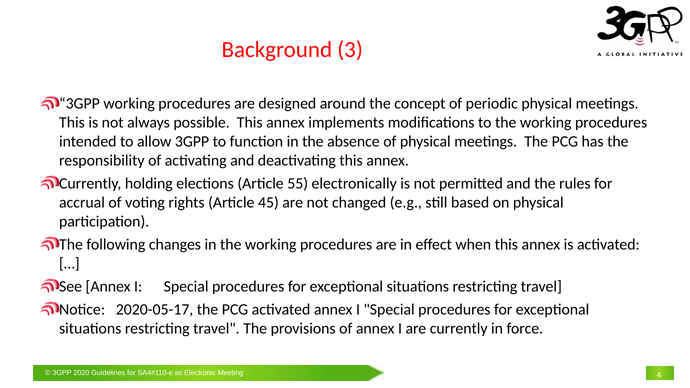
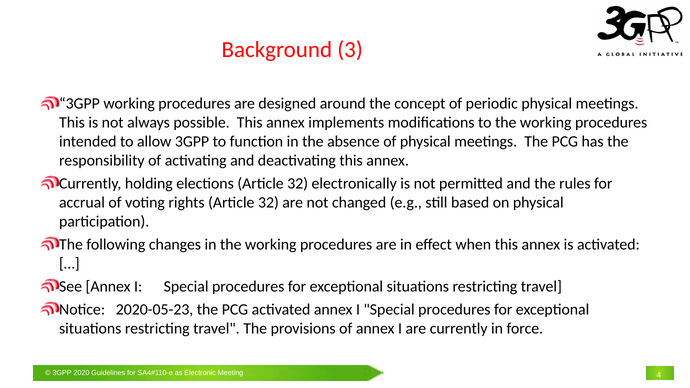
elections Article 55: 55 -> 32 (298, 184)
rights Article 45: 45 -> 32 (268, 203)
2020-05-17: 2020-05-17 -> 2020-05-23 (155, 310)
